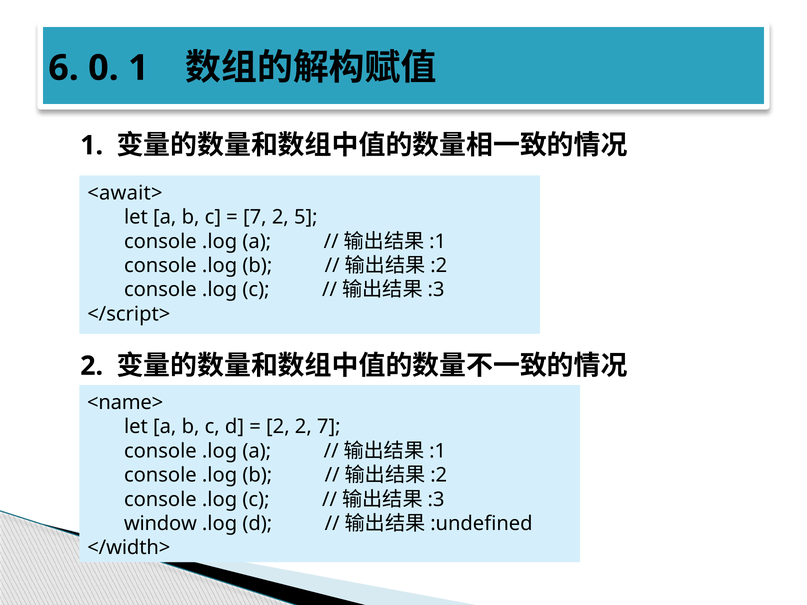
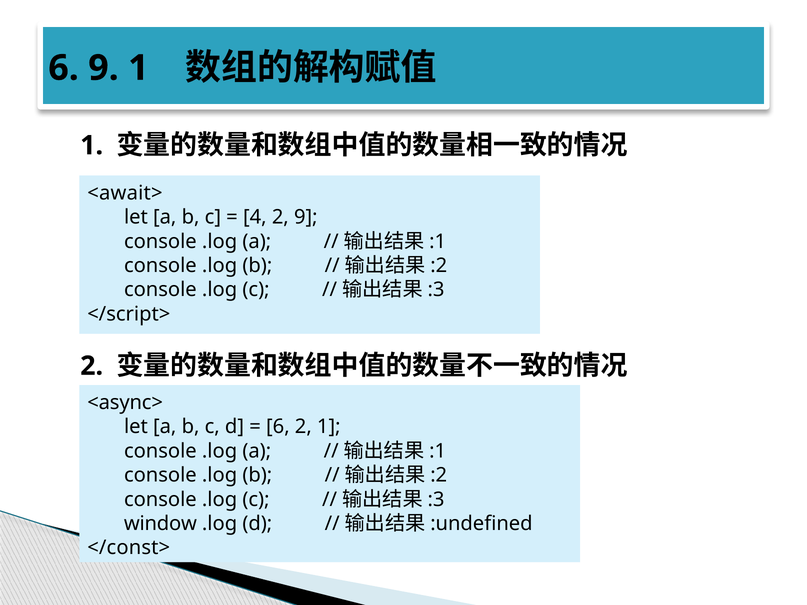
6 0: 0 -> 9 (103, 68)
7: 7 -> 4 (255, 217)
2 5: 5 -> 9 (306, 217)
<name>: <name> -> <async> (125, 403)
2: 2 -> 6 (278, 427)
2 7: 7 -> 1 (329, 427)
</width>: </width> -> </const> (129, 548)
